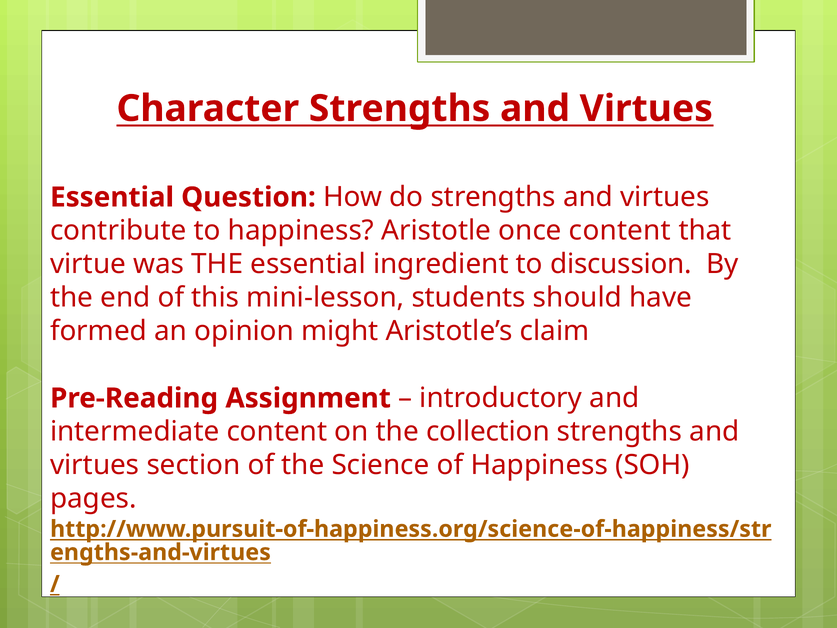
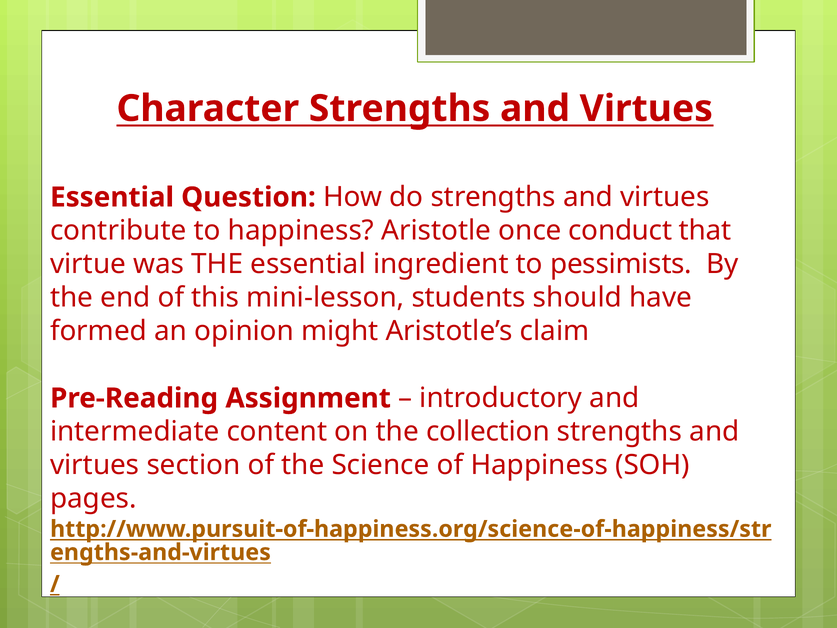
once content: content -> conduct (620, 231)
discussion: discussion -> pessimists (621, 264)
